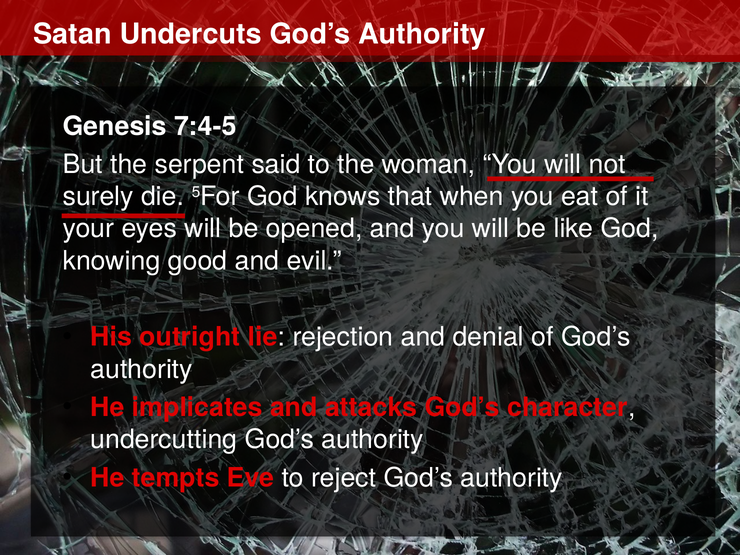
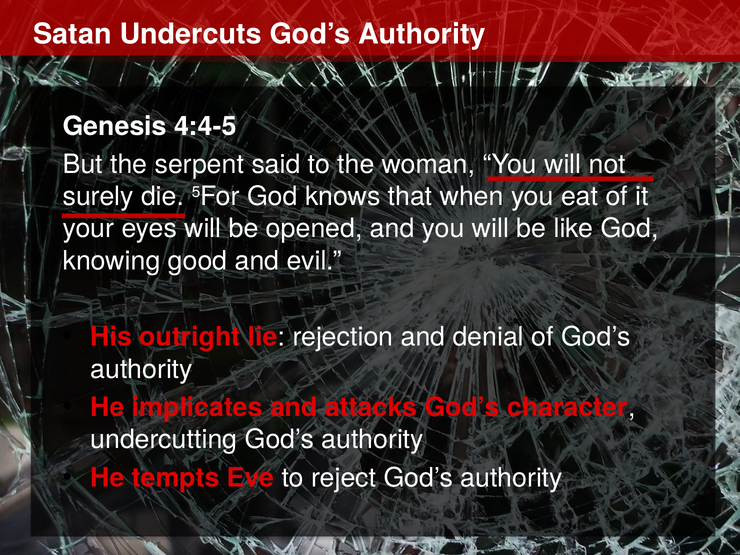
7:4-5: 7:4-5 -> 4:4-5 (205, 126)
